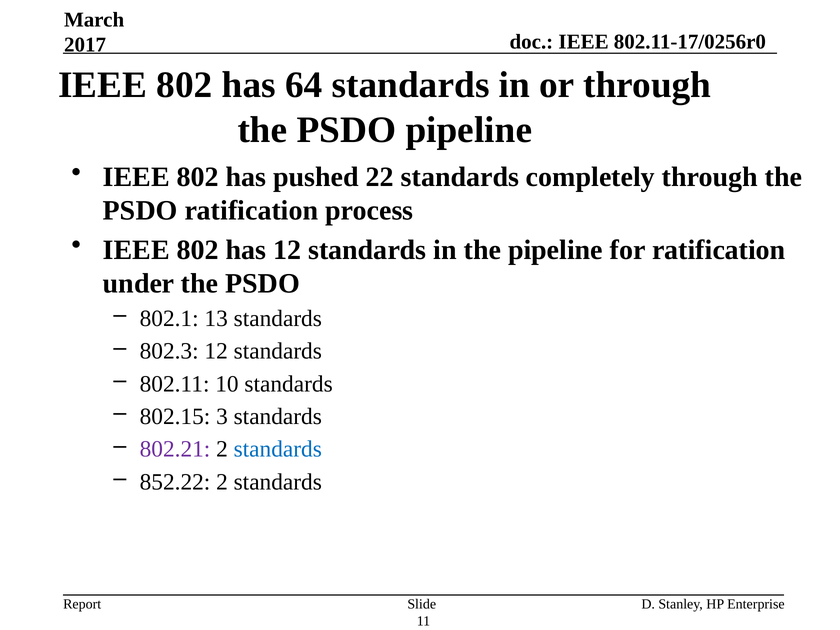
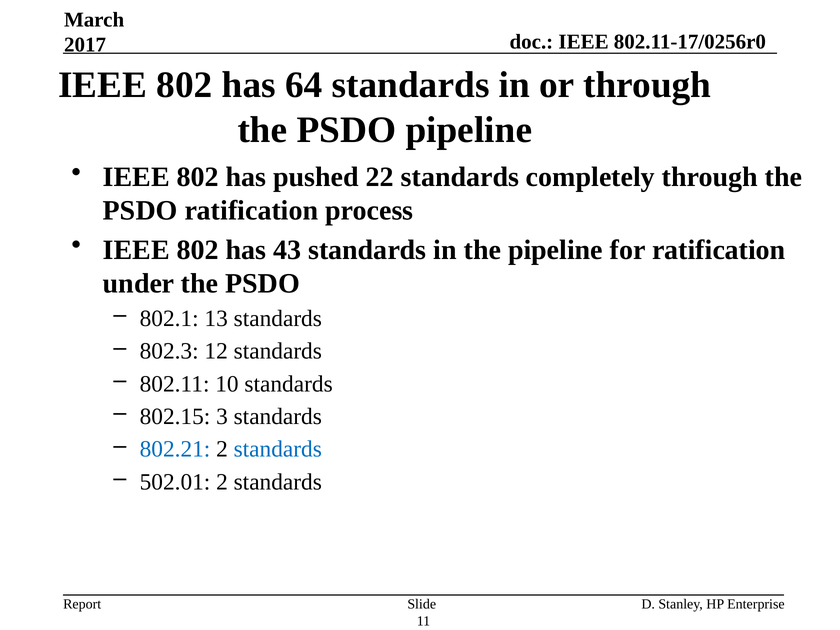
has 12: 12 -> 43 (287, 250)
802.21 colour: purple -> blue (175, 449)
852.22: 852.22 -> 502.01 (175, 482)
